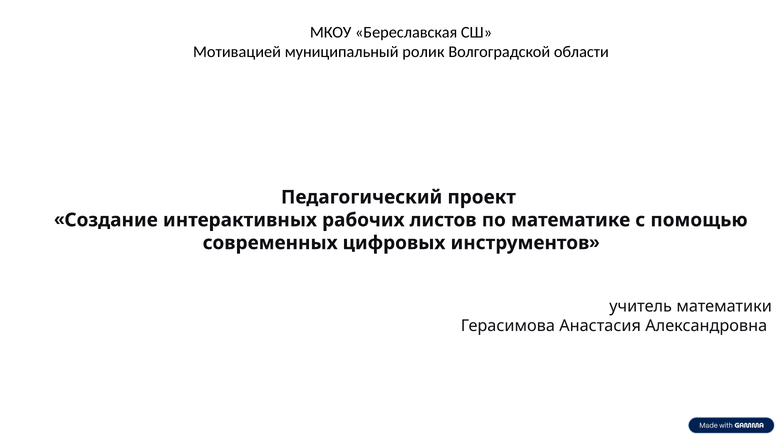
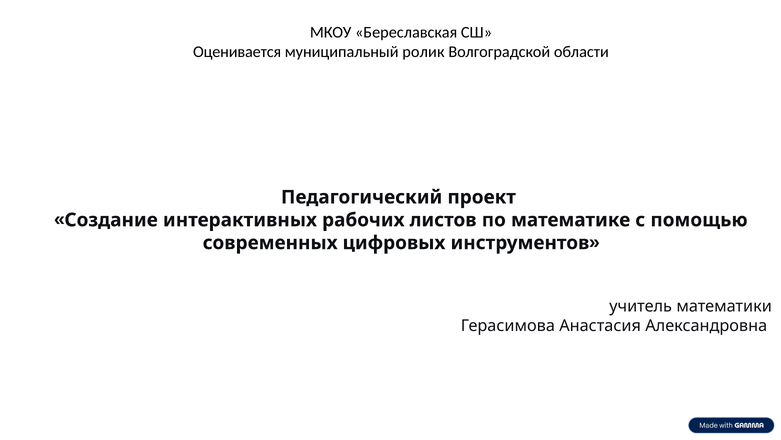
Мотивацией: Мотивацией -> Оценивается (237, 52)
